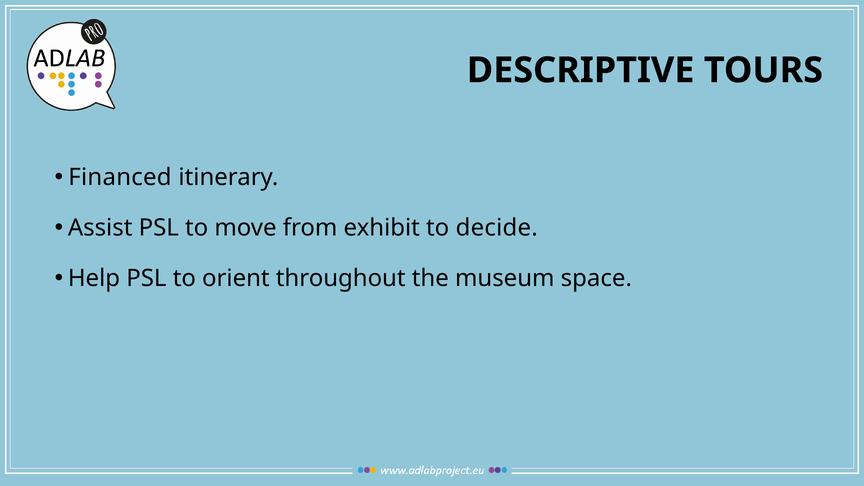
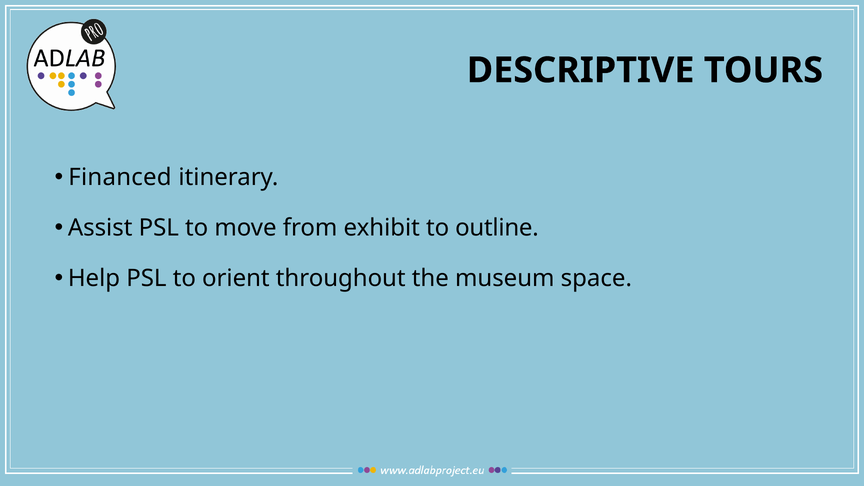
decide: decide -> outline (497, 228)
